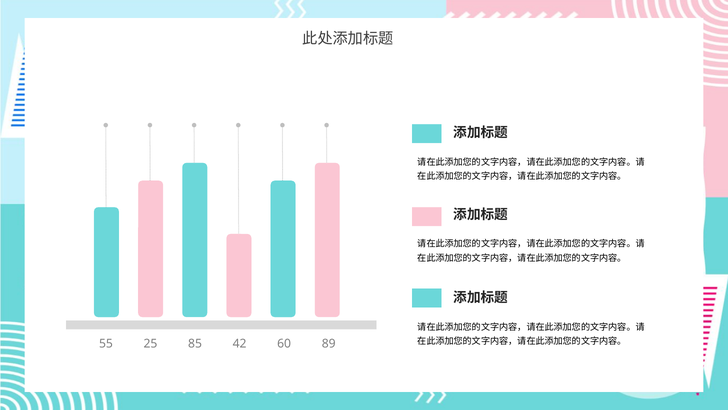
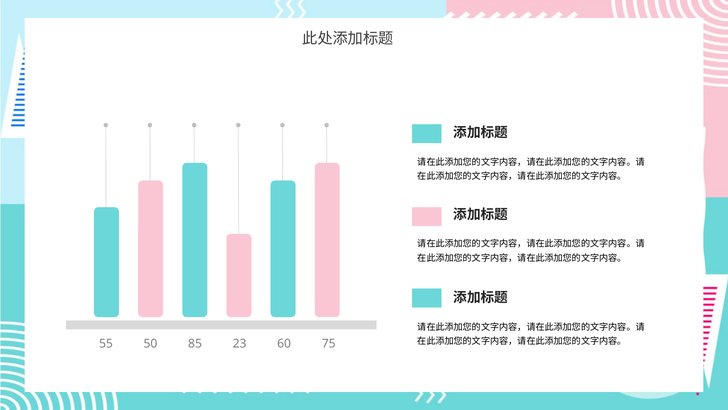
25: 25 -> 50 (150, 343)
42: 42 -> 23 (240, 343)
89: 89 -> 75 (329, 343)
